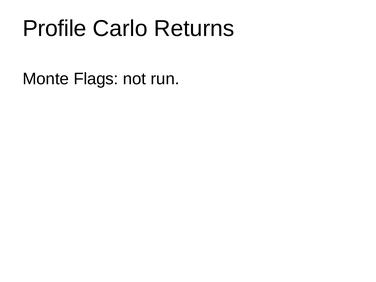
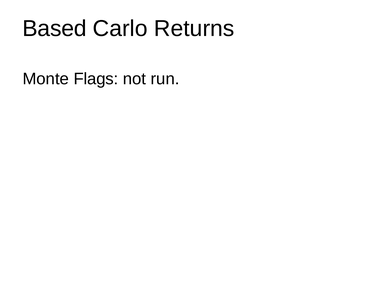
Profile: Profile -> Based (55, 29)
